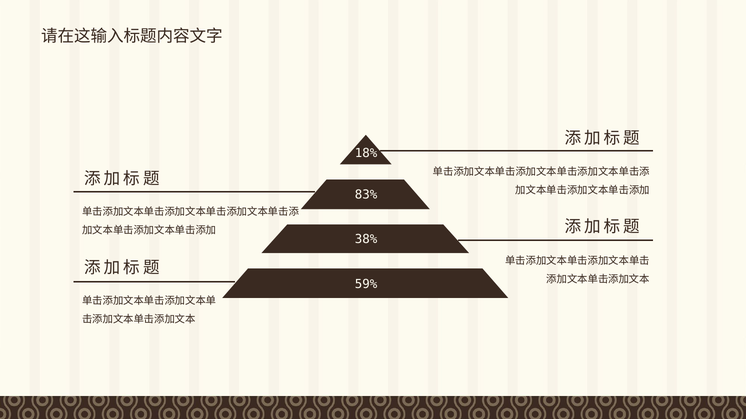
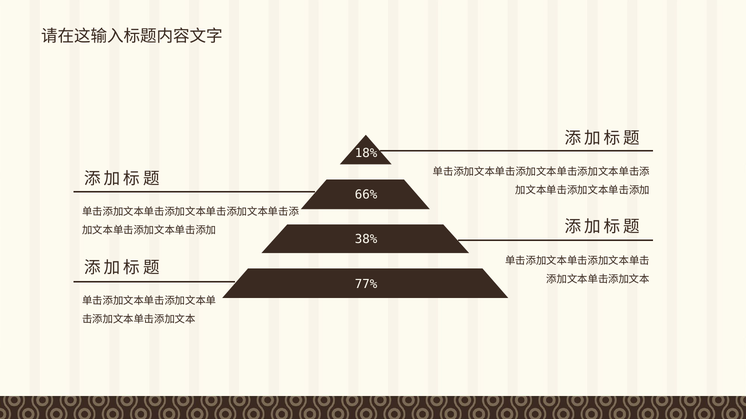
83%: 83% -> 66% (366, 195)
59%: 59% -> 77% (366, 284)
